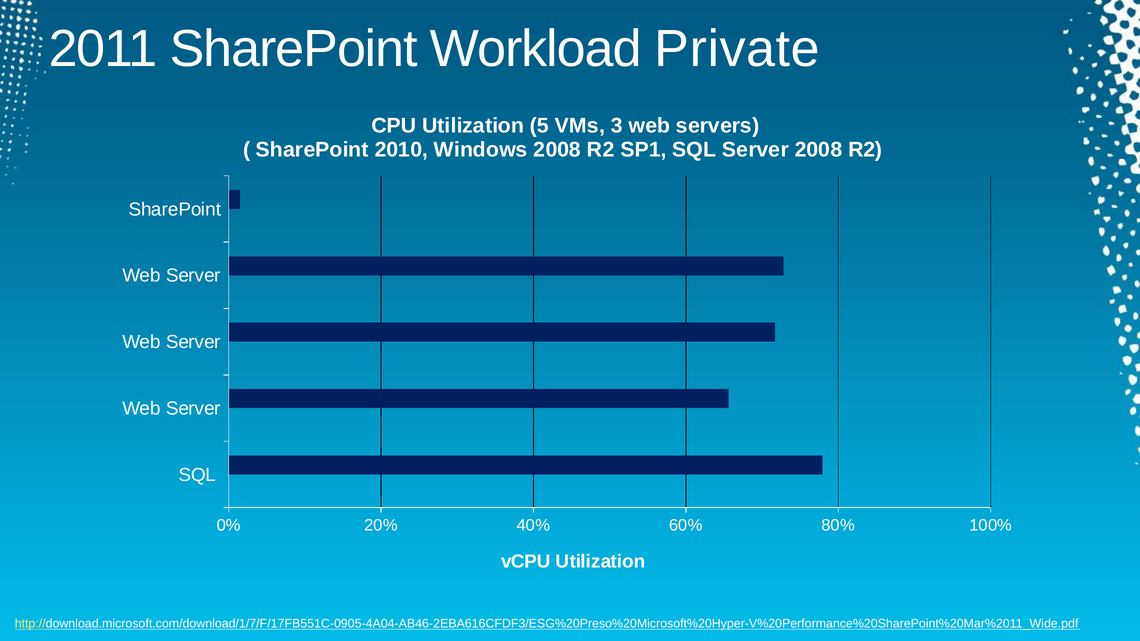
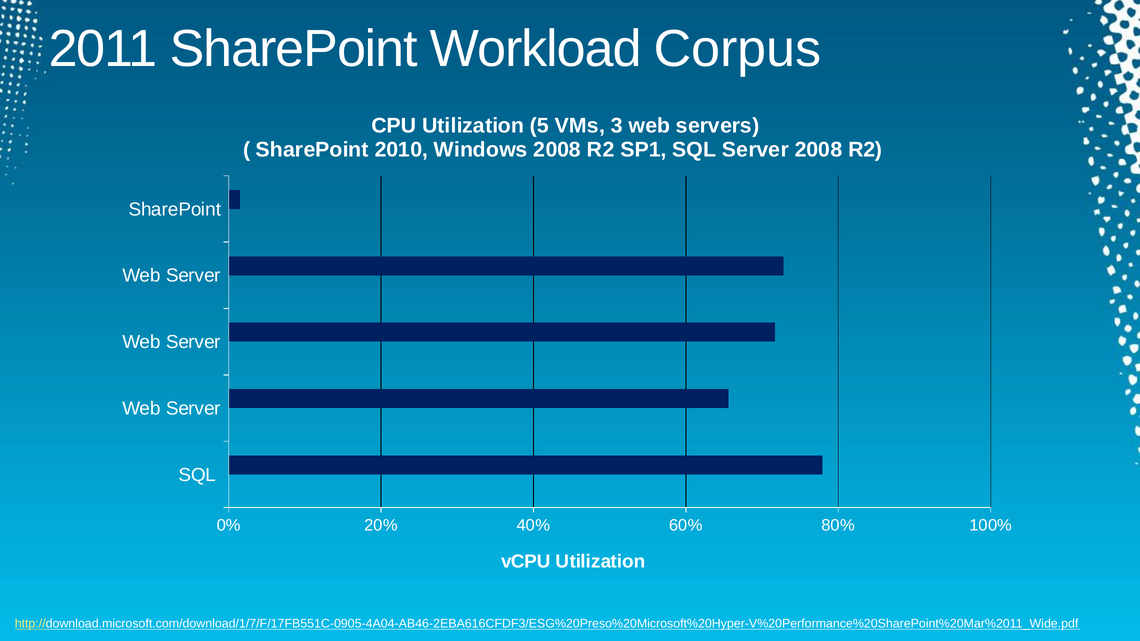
Private: Private -> Corpus (738, 49)
